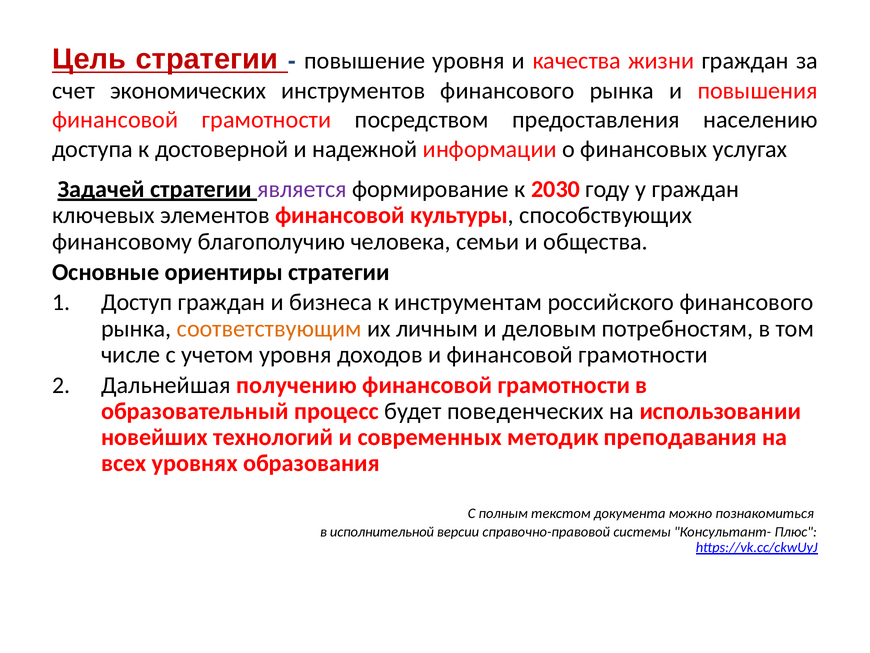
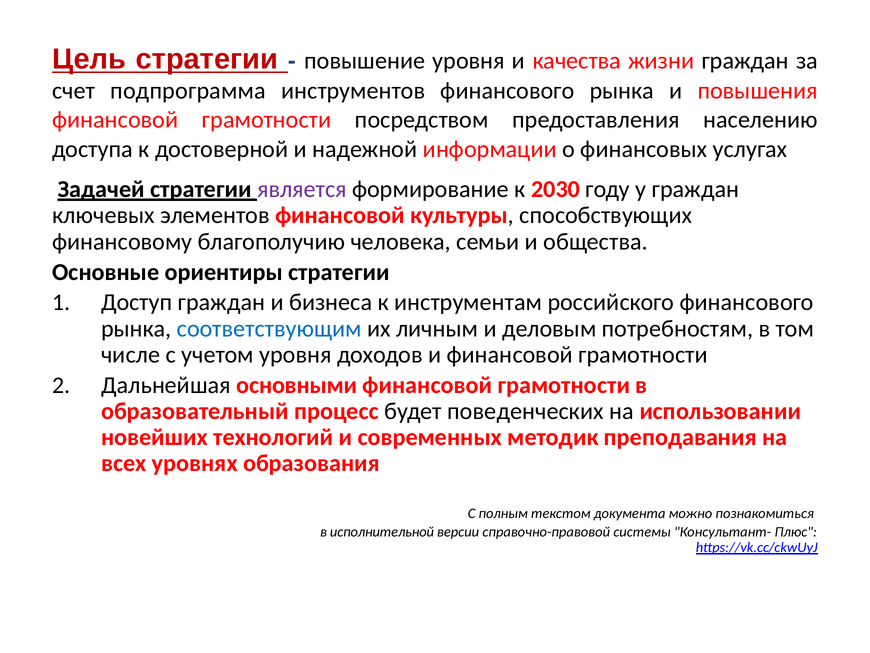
экономических: экономических -> подпрограмма (188, 91)
соответствующим colour: orange -> blue (269, 328)
получению: получению -> основными (297, 385)
